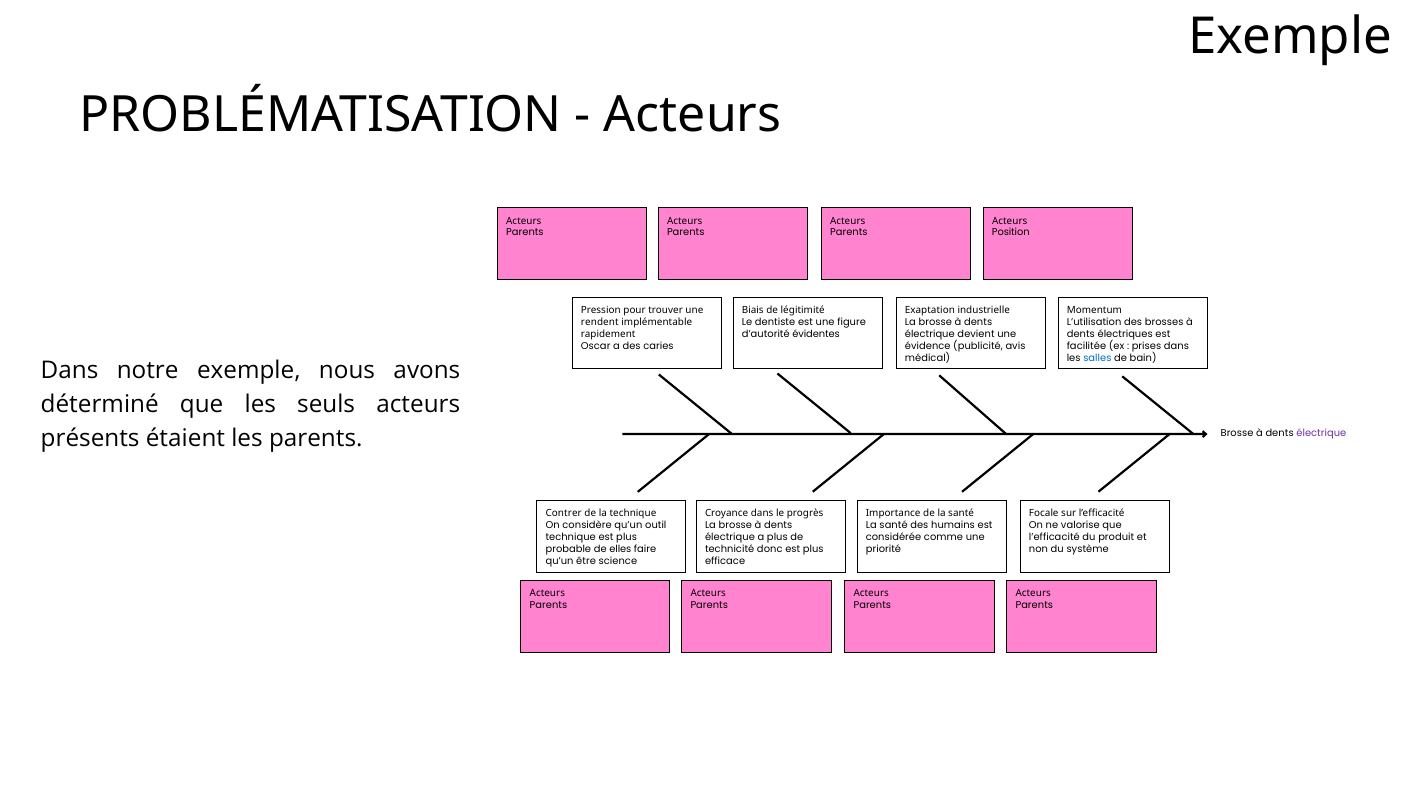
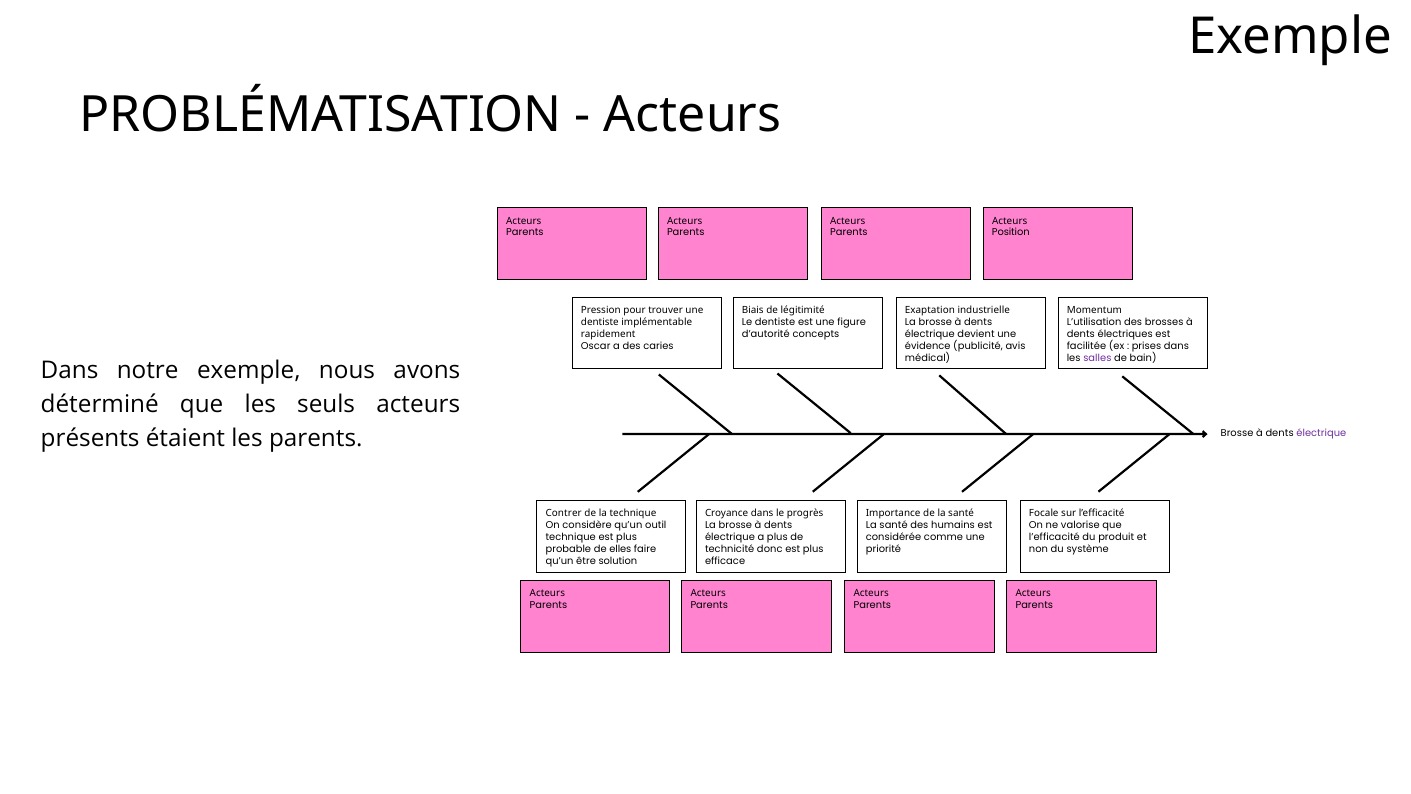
rendent: rendent -> dentiste (600, 322)
évidentes: évidentes -> concepts (816, 334)
salles colour: blue -> purple (1097, 358)
science: science -> solution (618, 561)
